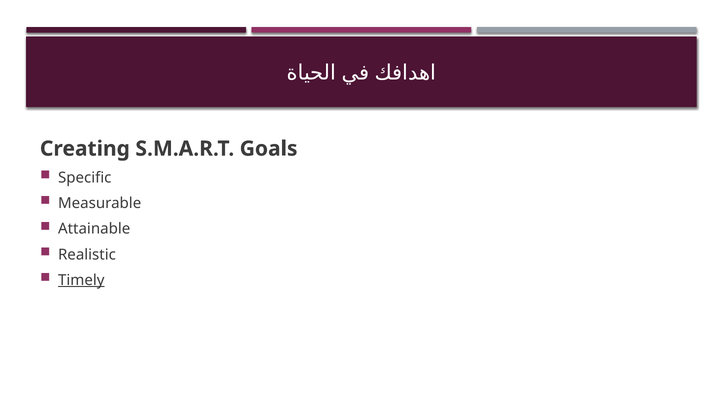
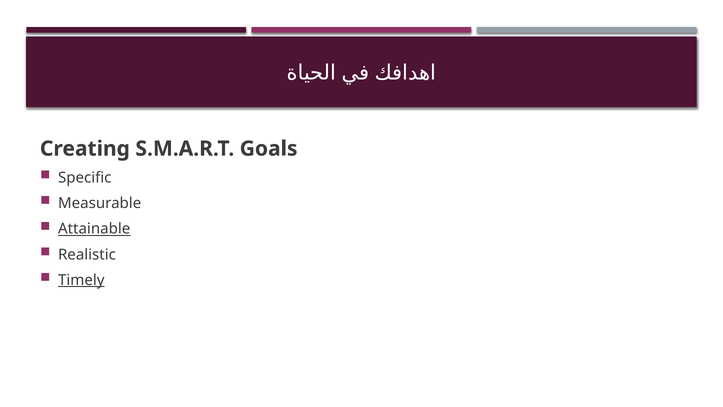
Attainable underline: none -> present (94, 229)
